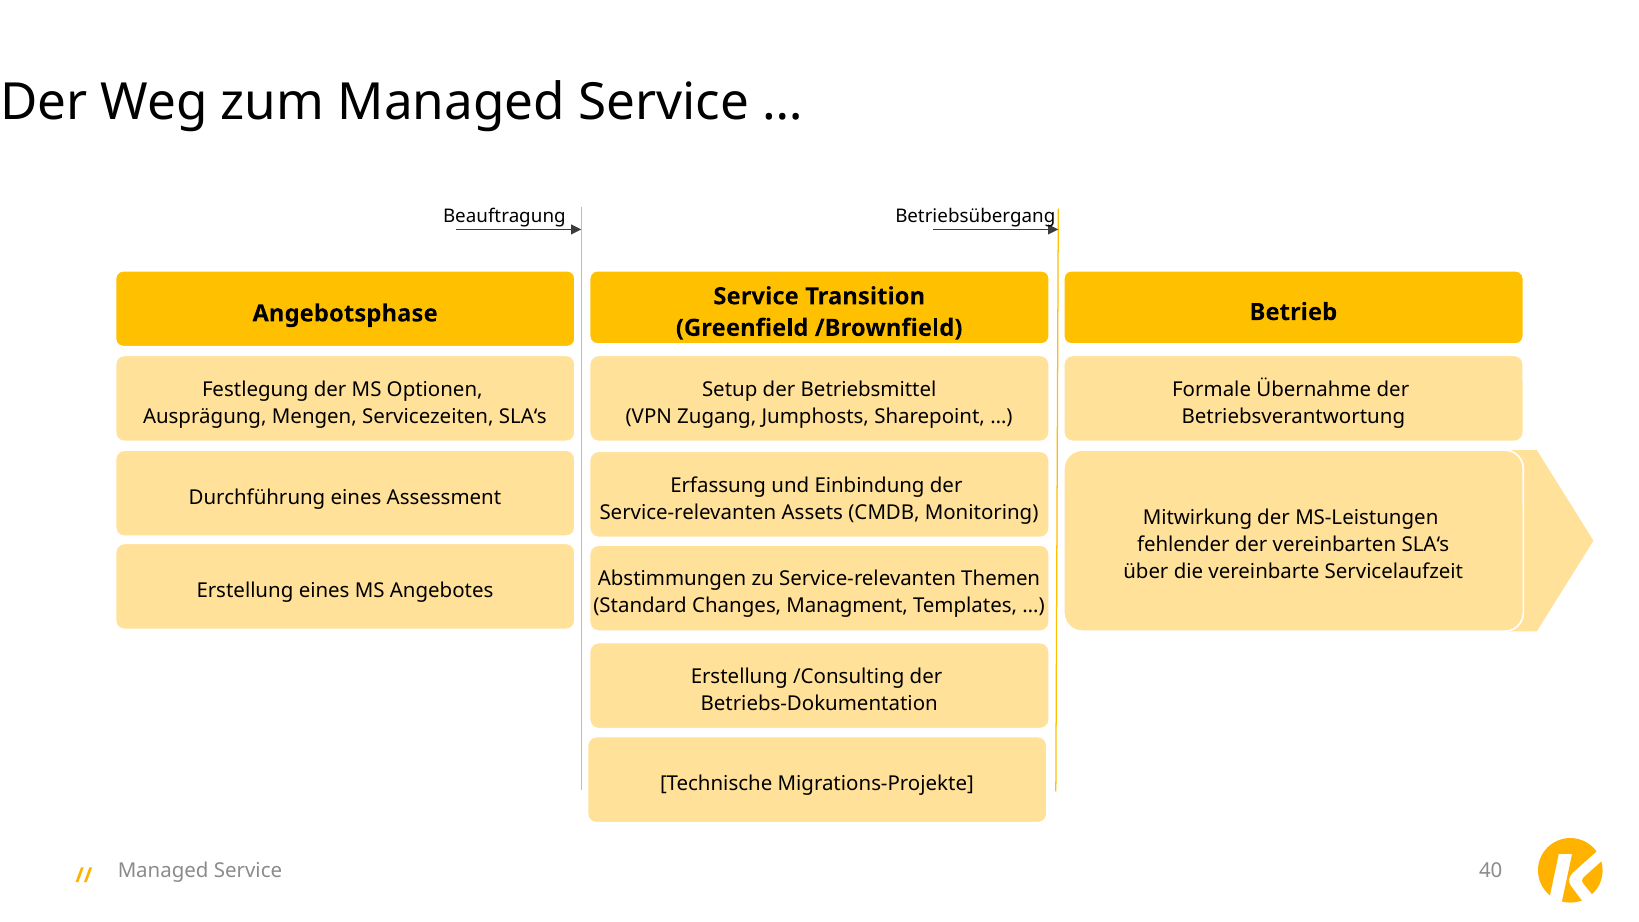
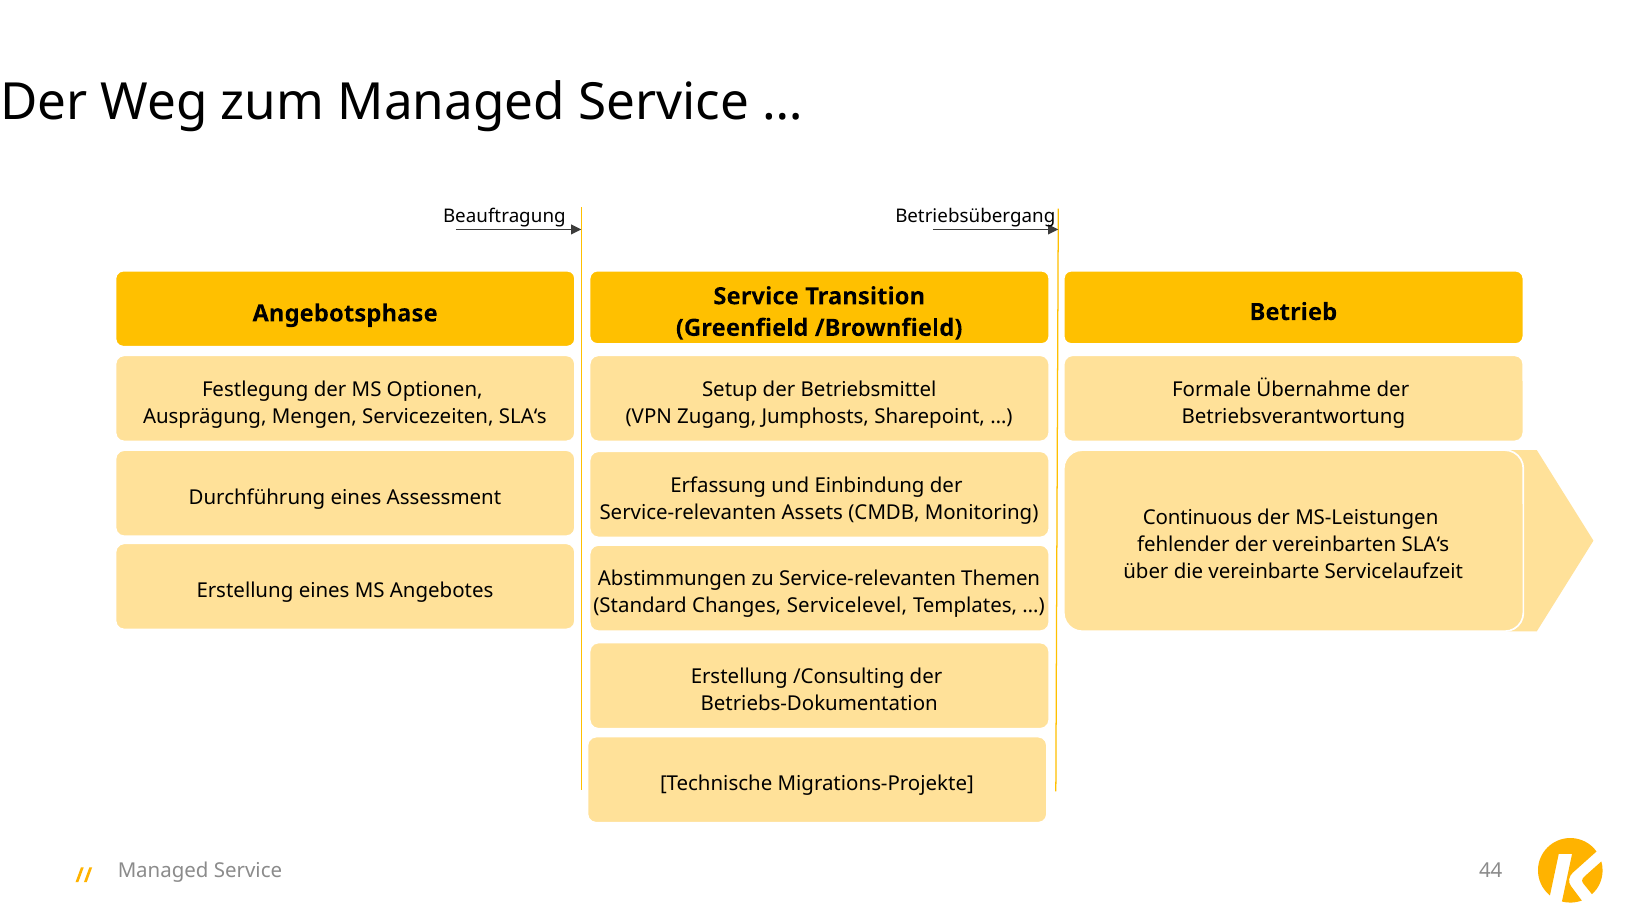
Mitwirkung: Mitwirkung -> Continuous (1198, 518)
Managment: Managment -> Servicelevel (847, 606)
40: 40 -> 44 (1491, 870)
